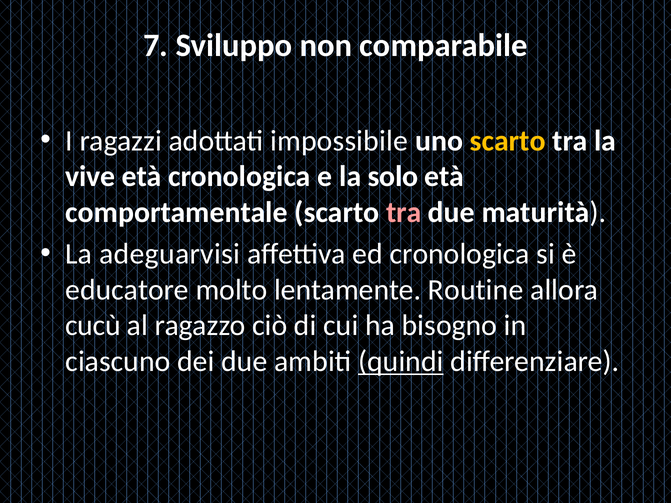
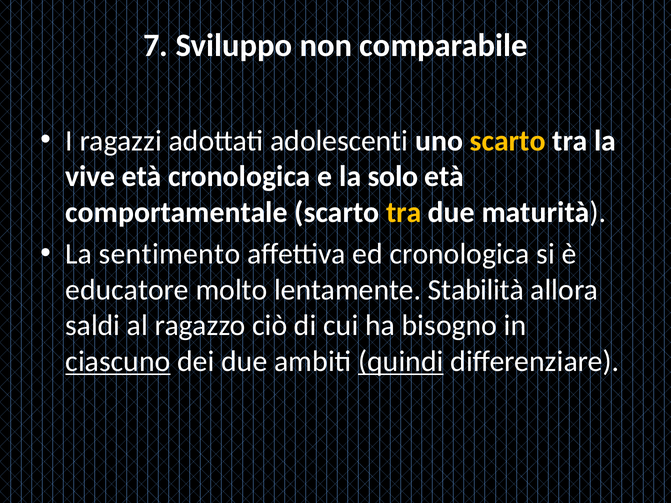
impossibile: impossibile -> adolescenti (339, 141)
tra colour: pink -> yellow (404, 212)
adeguarvisi: adeguarvisi -> sentimento (170, 254)
Routine: Routine -> Stabilità (476, 290)
cucù: cucù -> saldi (93, 326)
ciascuno underline: none -> present (118, 362)
